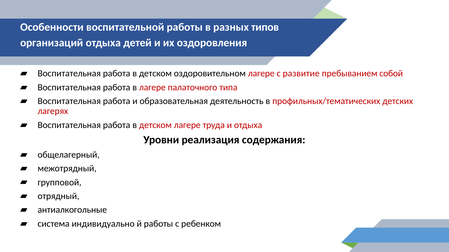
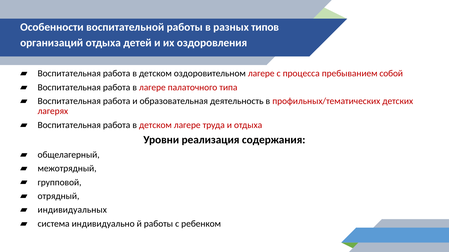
развитие: развитие -> процесса (301, 74)
антиалкогольные: антиалкогольные -> индивидуальных (72, 210)
